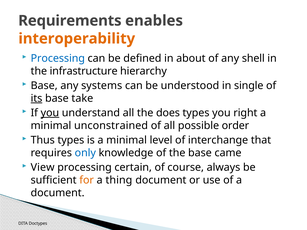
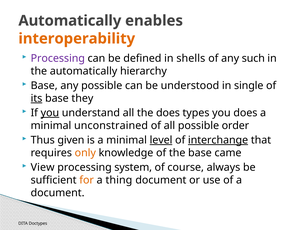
Requirements: Requirements -> Automatically (70, 21)
Processing colour: blue -> purple (58, 58)
about: about -> shells (191, 58)
shell: shell -> such (253, 58)
the infrastructure: infrastructure -> automatically (84, 71)
any systems: systems -> possible (102, 86)
take: take -> they (82, 98)
you right: right -> does (245, 113)
Thus types: types -> given (71, 140)
level underline: none -> present (161, 140)
interchange underline: none -> present (218, 140)
only colour: blue -> orange (85, 153)
certain: certain -> system (133, 168)
